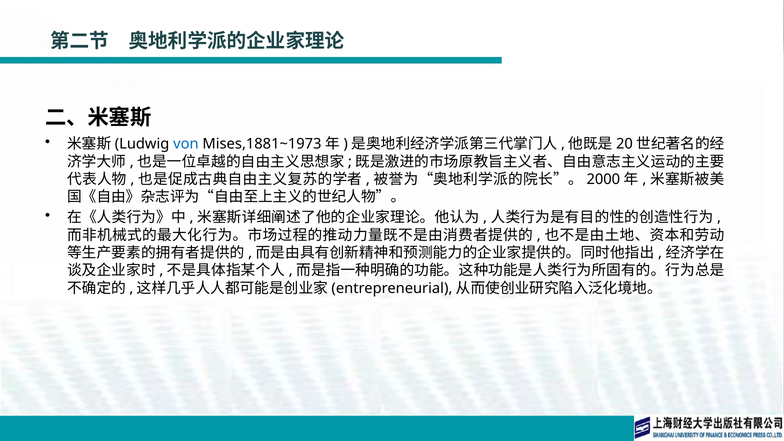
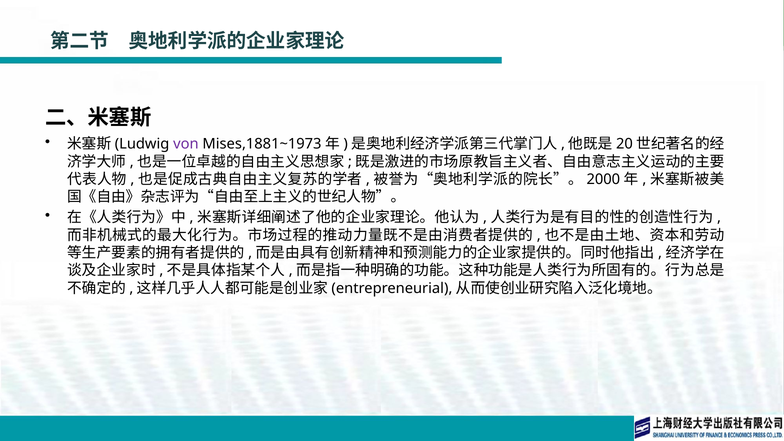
von colour: blue -> purple (186, 144)
